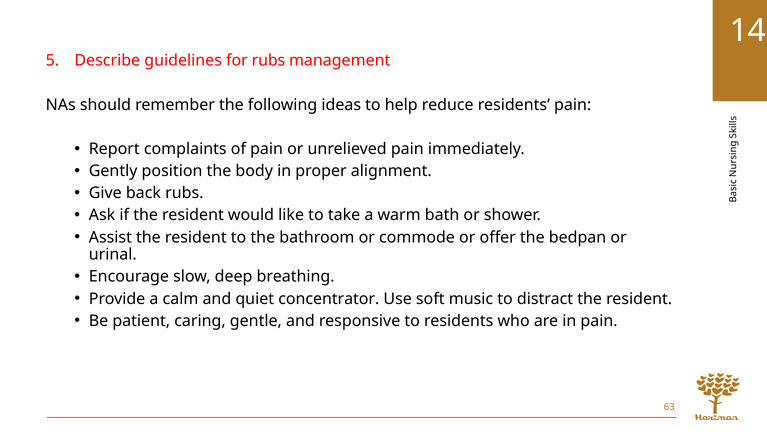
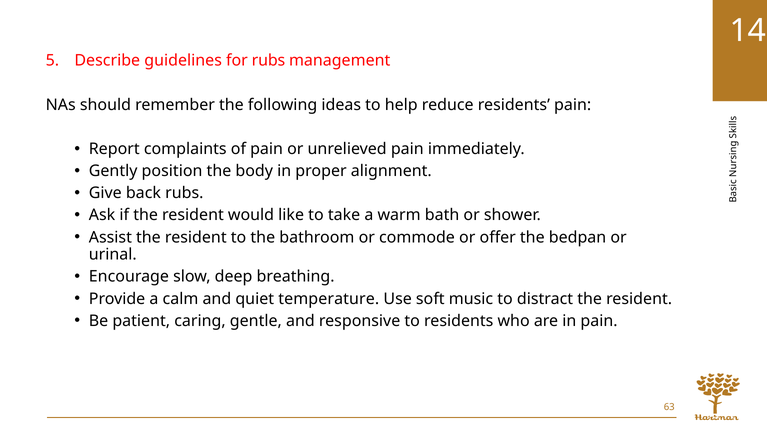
concentrator: concentrator -> temperature (329, 298)
